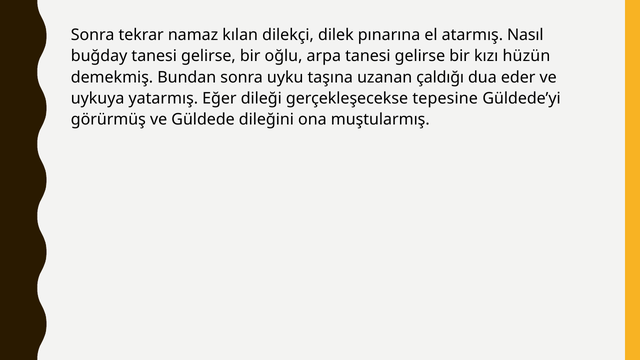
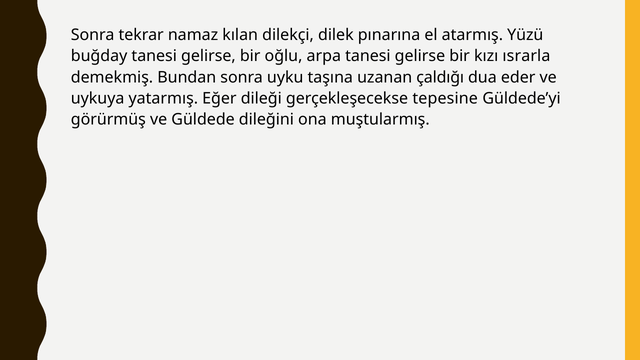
Nasıl: Nasıl -> Yüzü (525, 35)
hüzün: hüzün -> ısrarla (526, 56)
